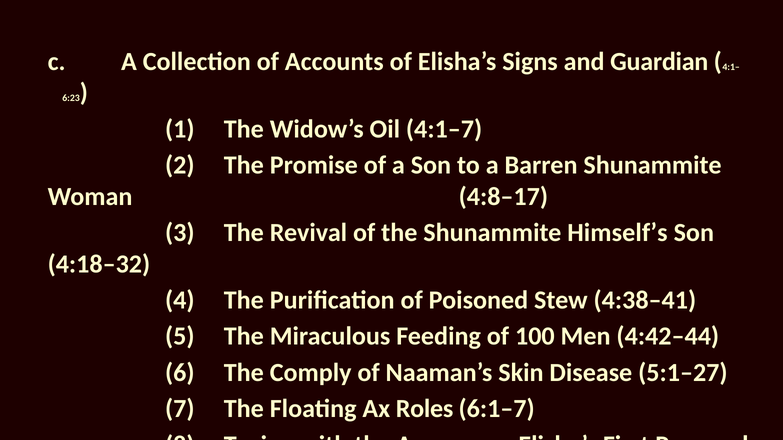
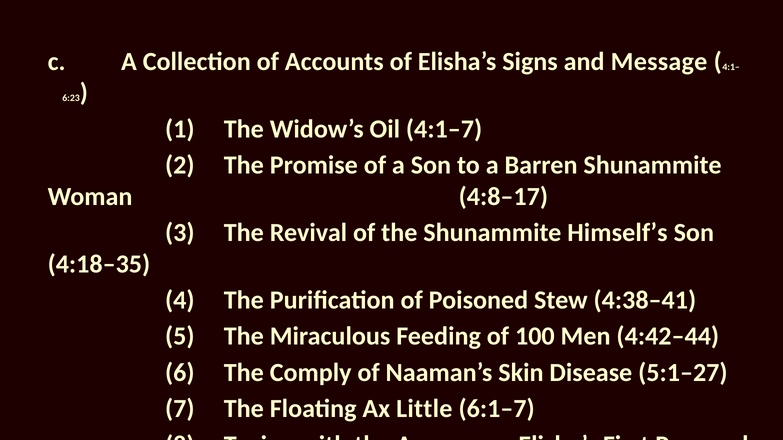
Guardian: Guardian -> Message (659, 62)
4:18–32: 4:18–32 -> 4:18–35 (99, 264)
Roles: Roles -> Little (424, 409)
